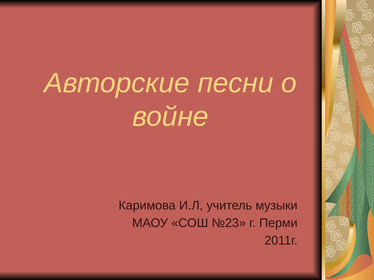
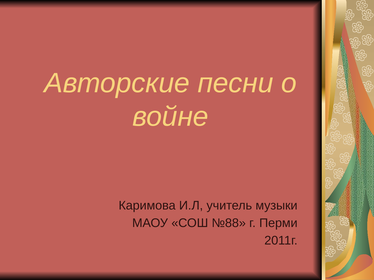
№23: №23 -> №88 (229, 223)
